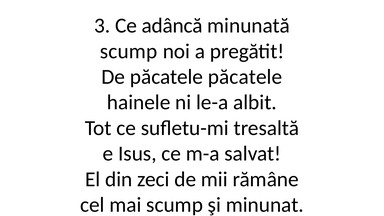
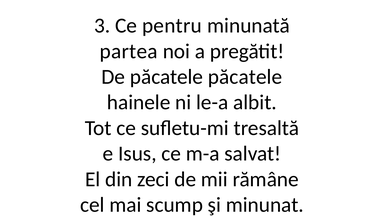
adâncă: adâncă -> pentru (172, 26)
scump: scump -> partea (129, 51)
